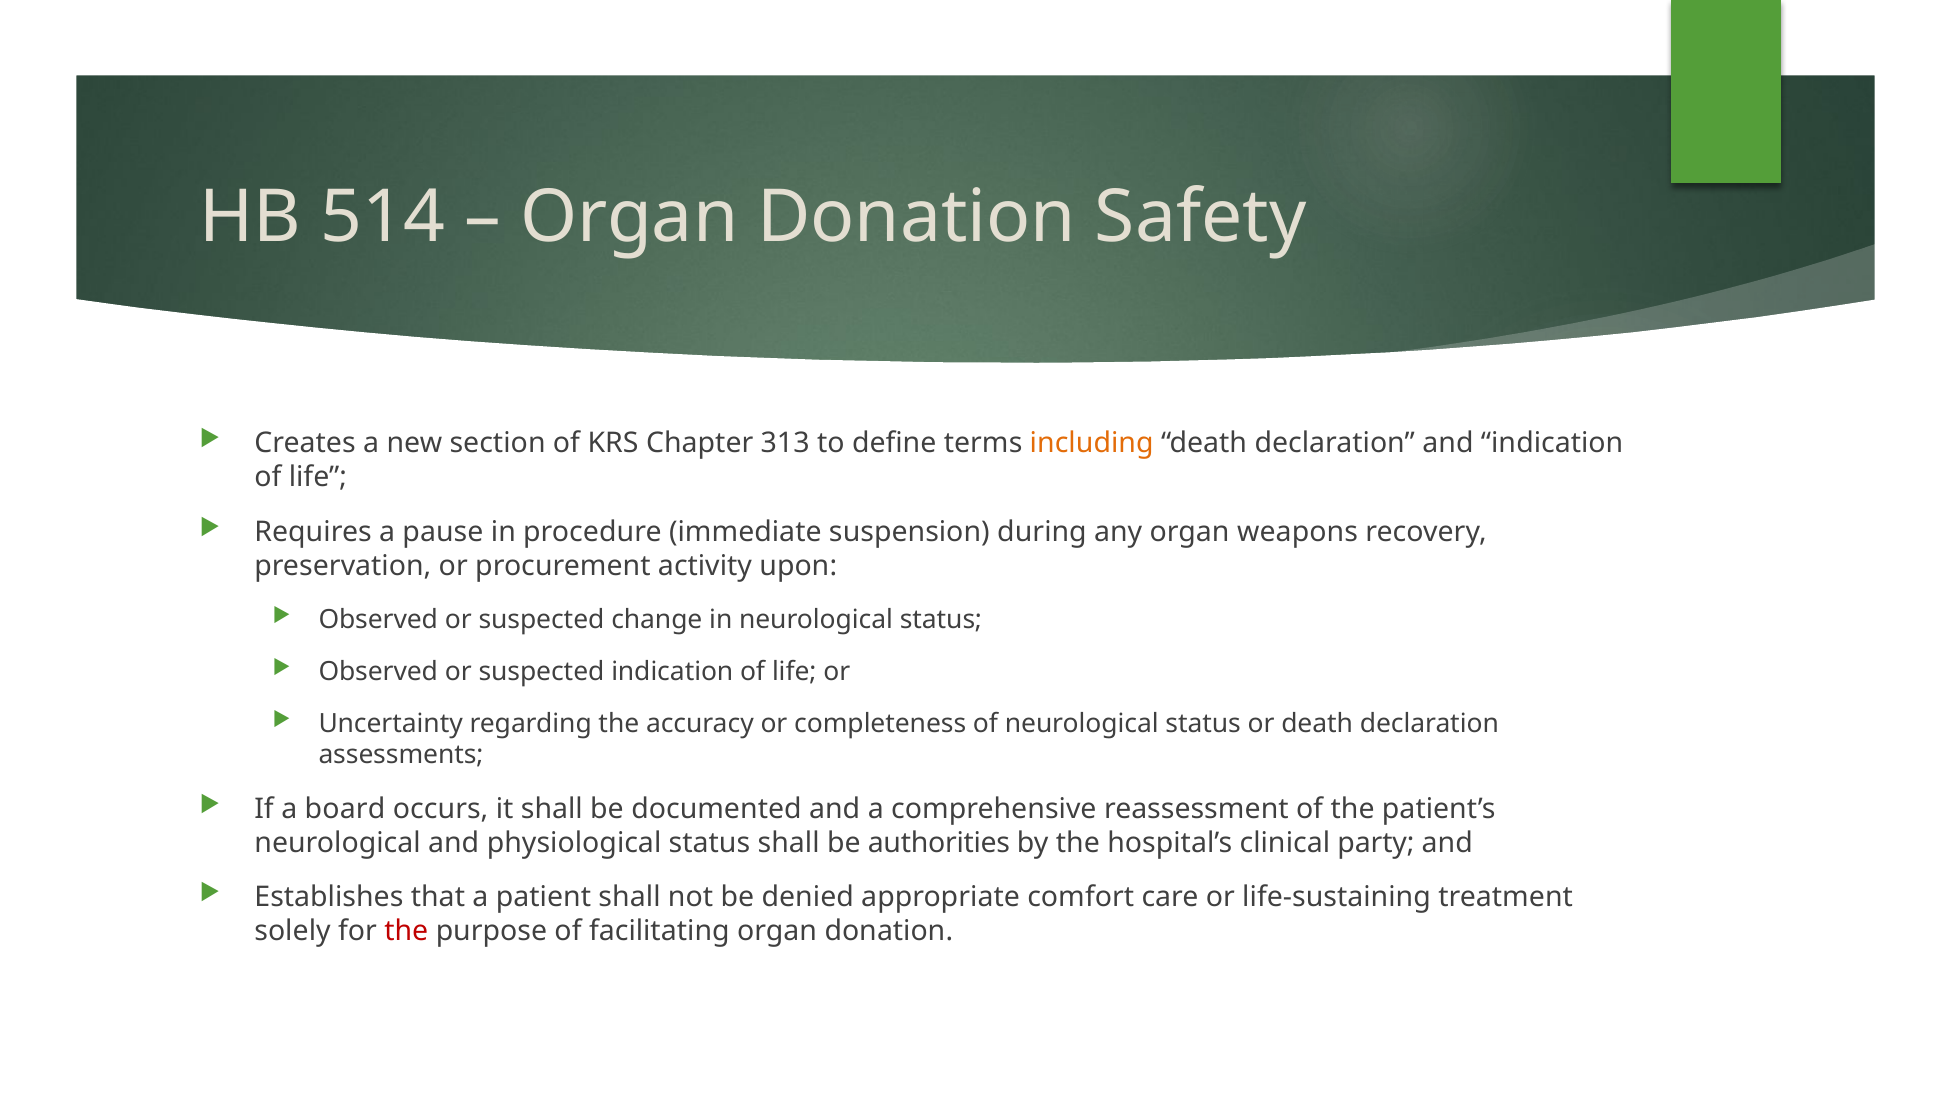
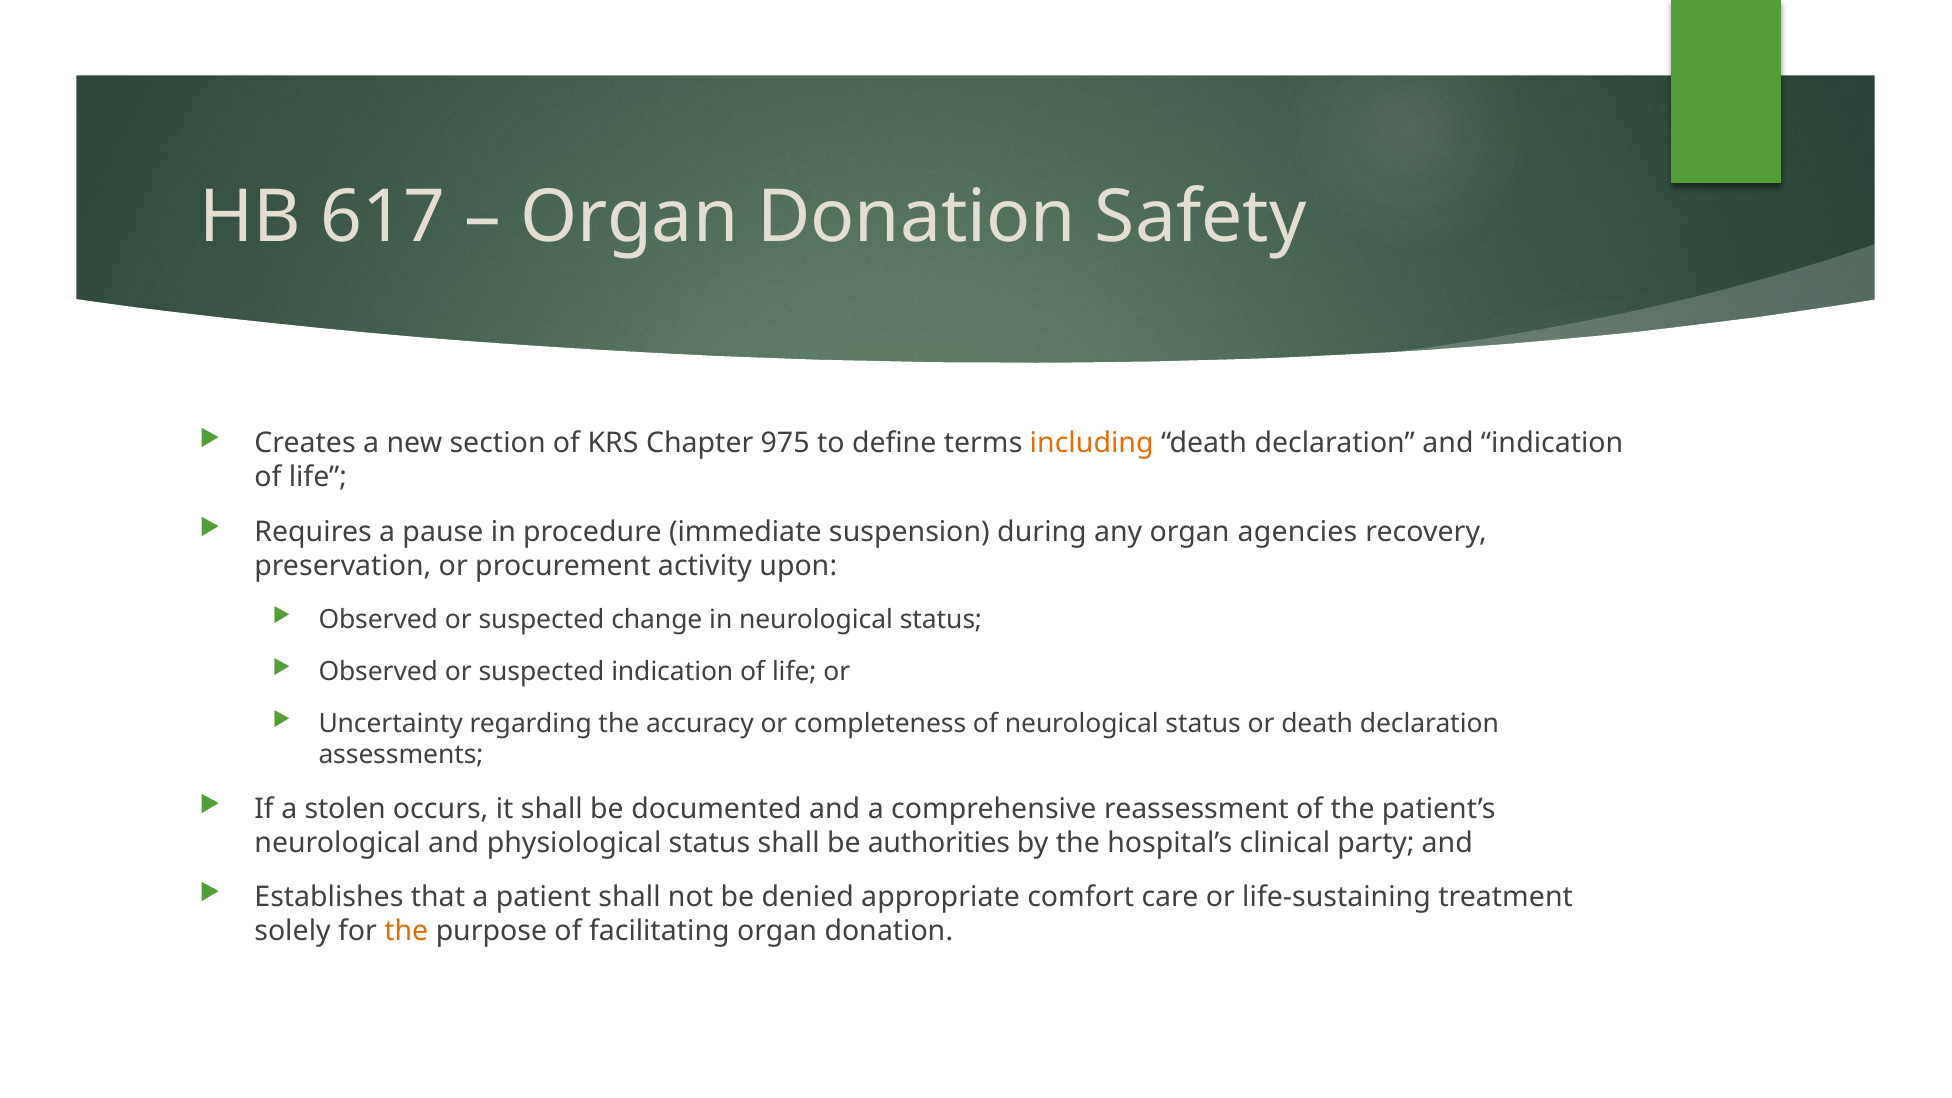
514: 514 -> 617 (383, 218)
313: 313 -> 975 (785, 443)
weapons: weapons -> agencies (1297, 532)
board: board -> stolen (345, 809)
the colour: red -> orange (406, 932)
